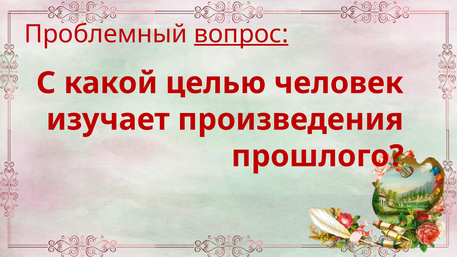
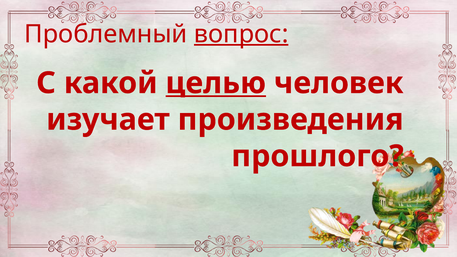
целью underline: none -> present (216, 83)
